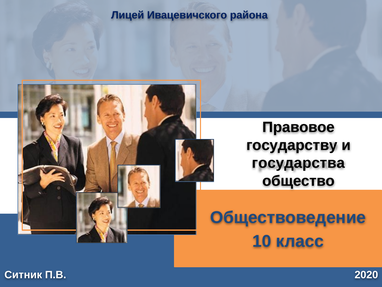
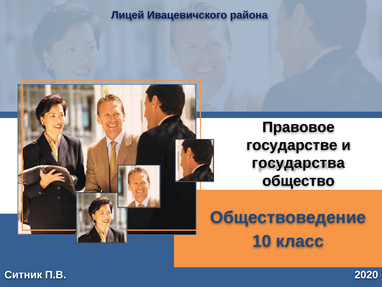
государству: государству -> государстве (292, 145)
